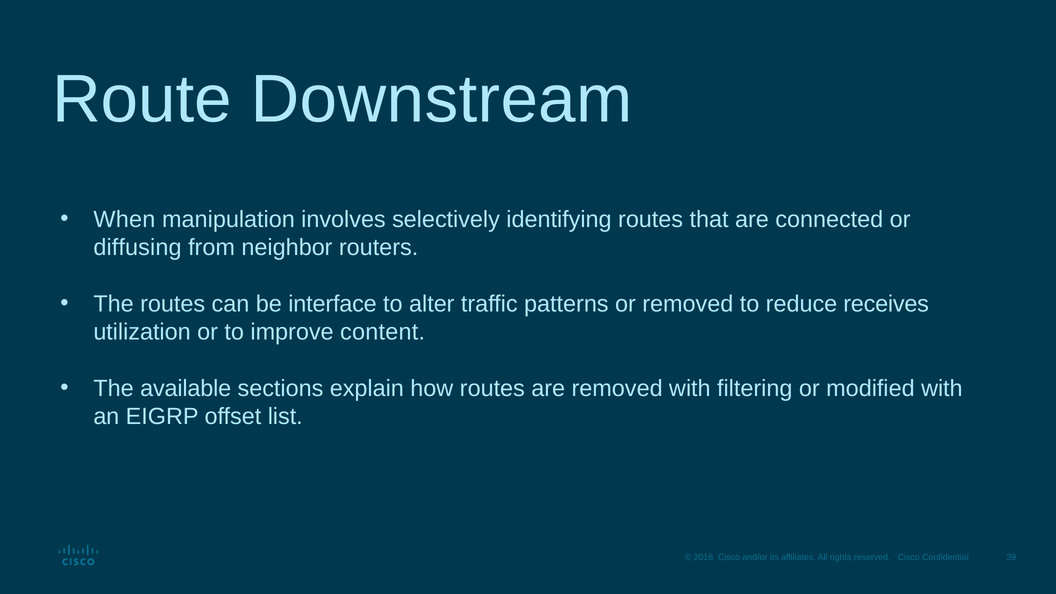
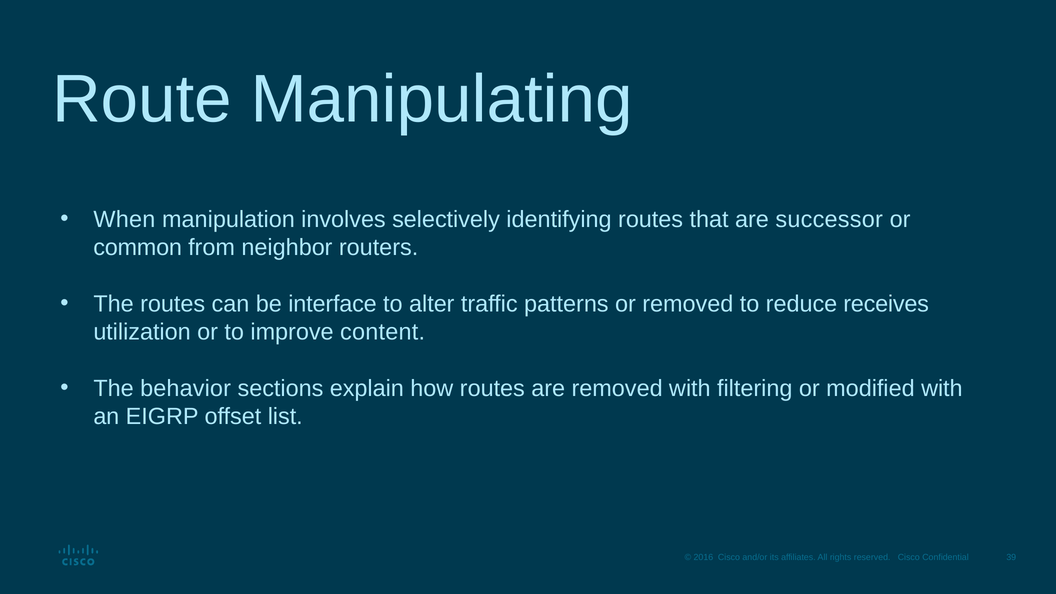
Downstream: Downstream -> Manipulating (442, 100)
connected: connected -> successor (829, 220)
diffusing: diffusing -> common (138, 248)
available: available -> behavior (186, 388)
